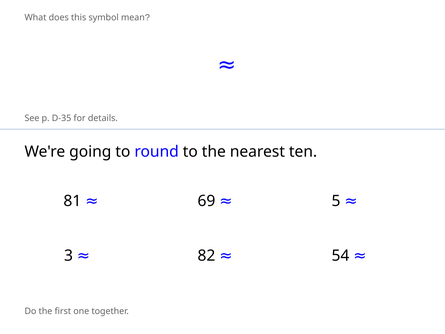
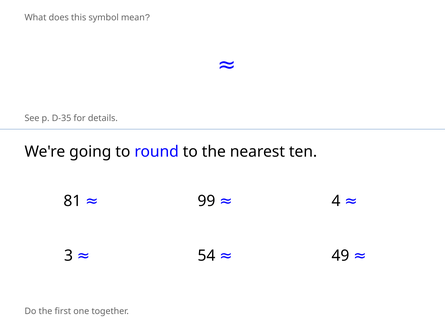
69: 69 -> 99 (206, 201)
5: 5 -> 4 (336, 201)
82: 82 -> 54 (206, 255)
54: 54 -> 49 (340, 255)
